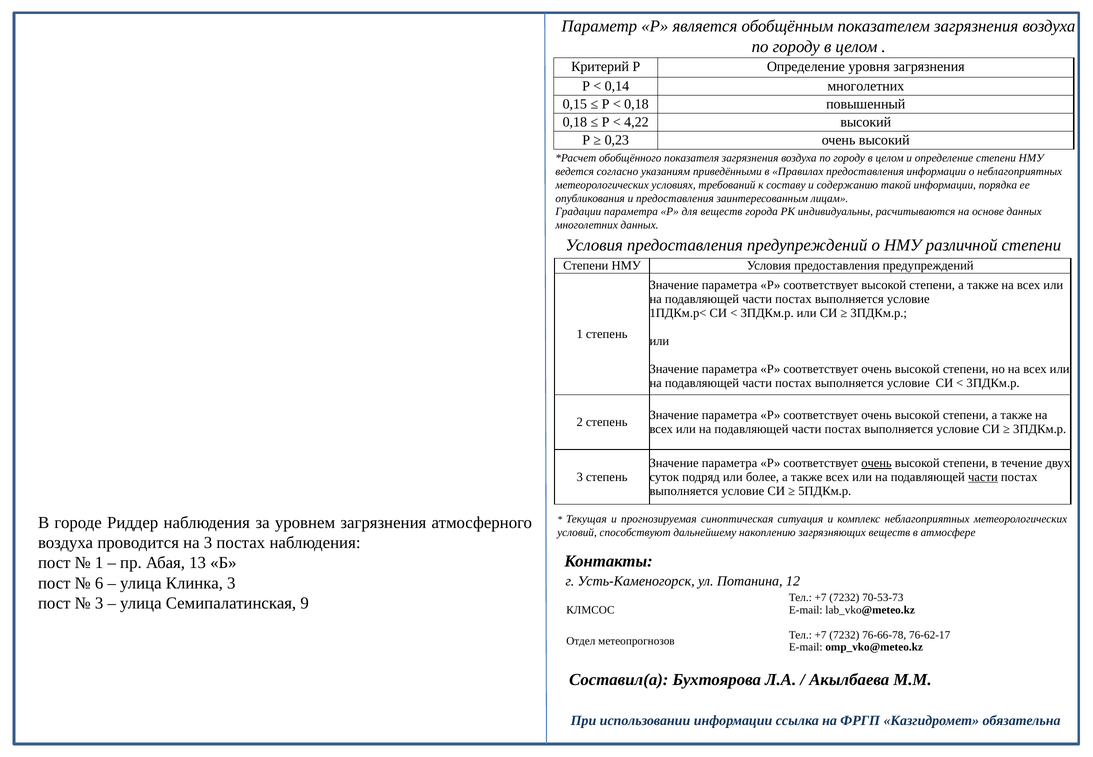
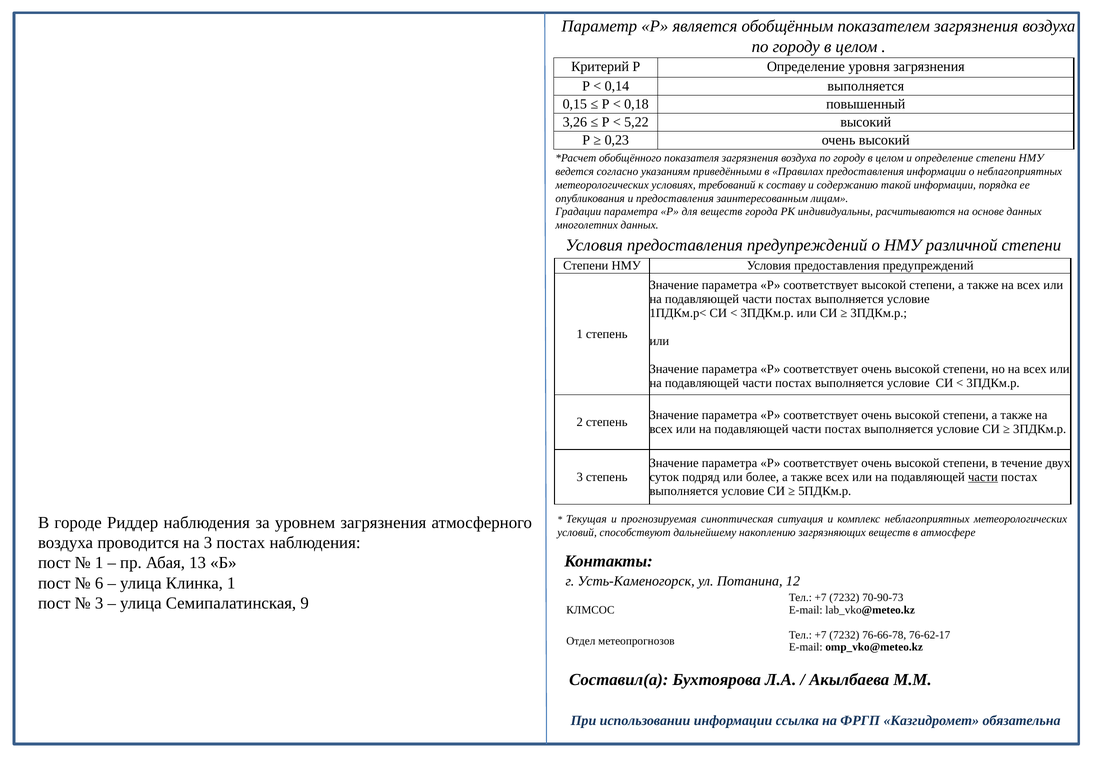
0,14 многолетних: многолетних -> выполняется (866, 86)
0,18: 0,18 -> 3,26 (575, 122)
4,22: 4,22 -> 5,22 (636, 122)
очень underline: present -> none (877, 463)
Клинка 3: 3 -> 1 (231, 583)
70-53-73: 70-53-73 -> 70-90-73 (883, 598)
